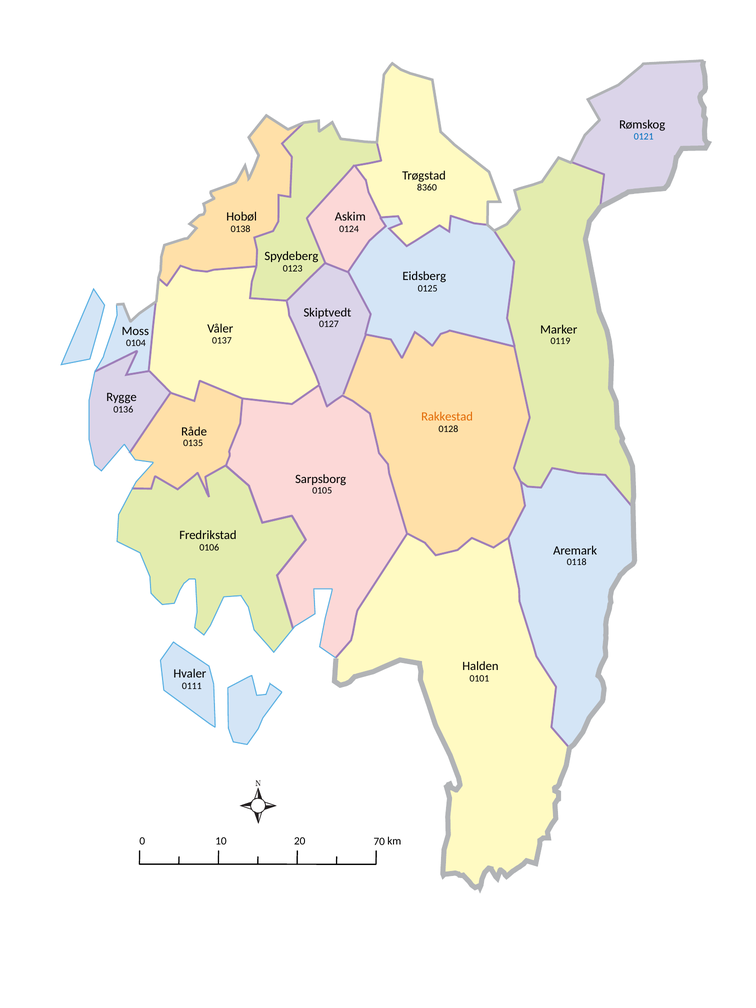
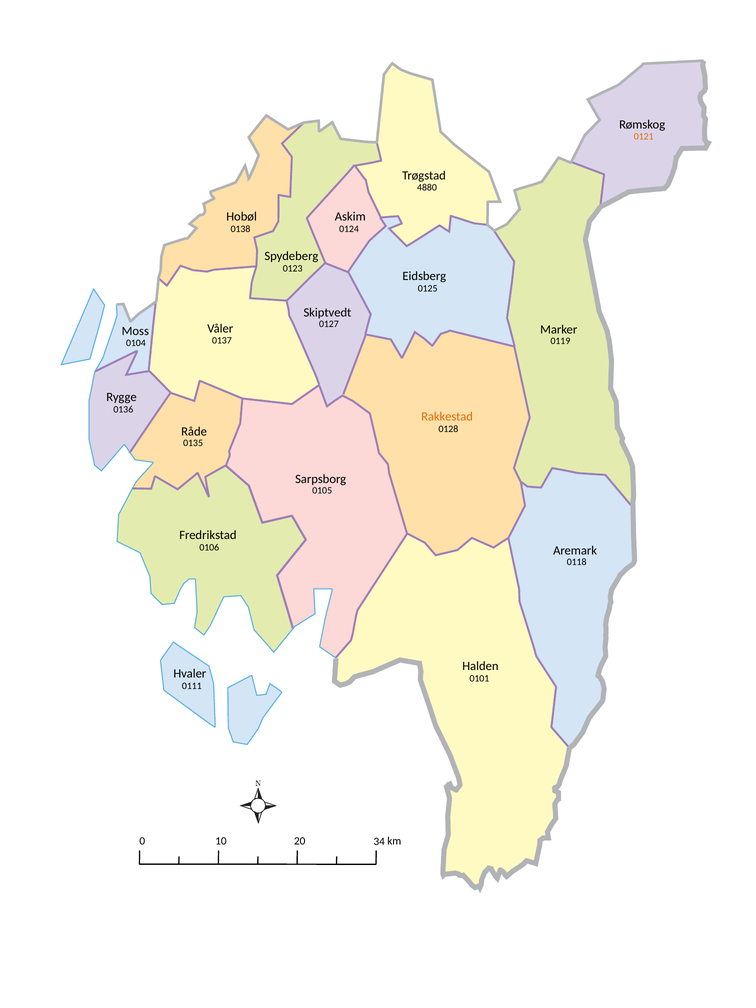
0121 colour: blue -> orange (644, 137)
8360: 8360 -> 4880 (427, 187)
70: 70 -> 34 (379, 842)
